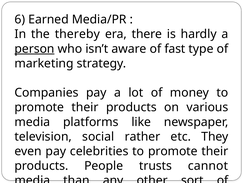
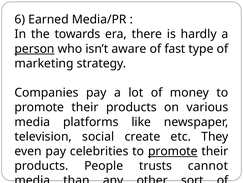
thereby: thereby -> towards (77, 34)
rather: rather -> create (142, 136)
promote underline: none -> present (173, 151)
